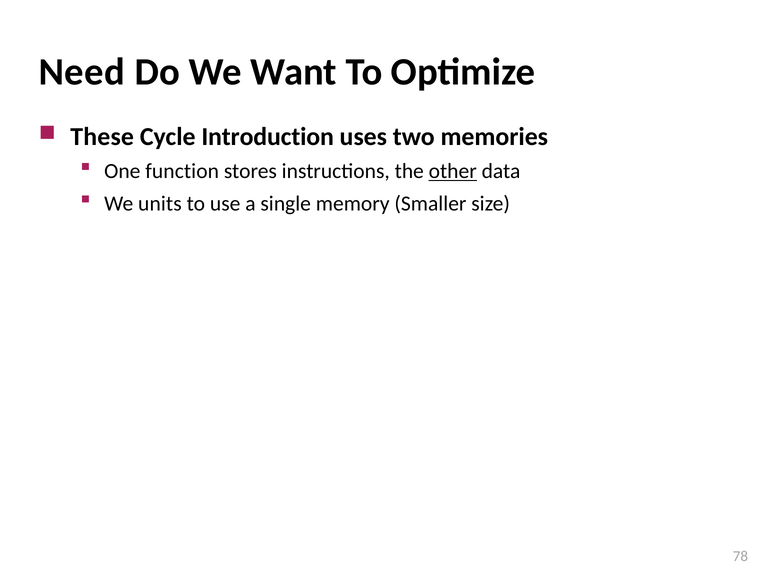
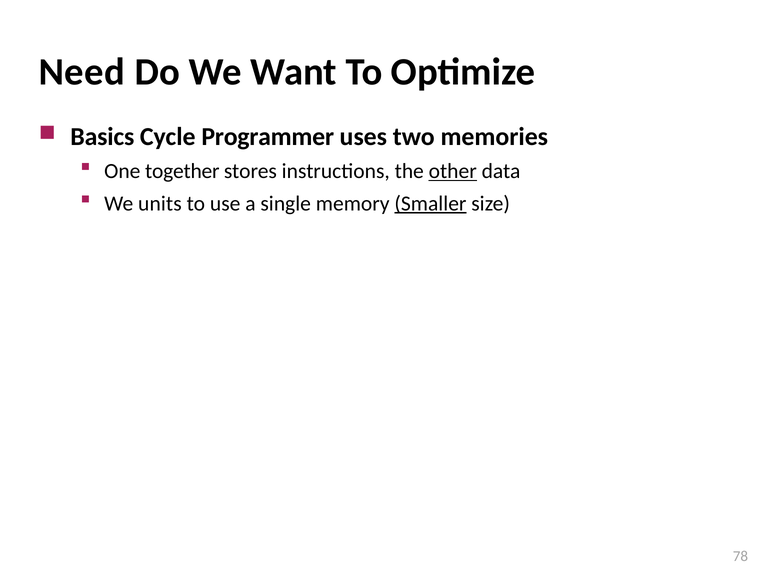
These: These -> Basics (102, 136)
Introduction: Introduction -> Programmer (268, 136)
function: function -> together (182, 171)
Smaller underline: none -> present (430, 203)
